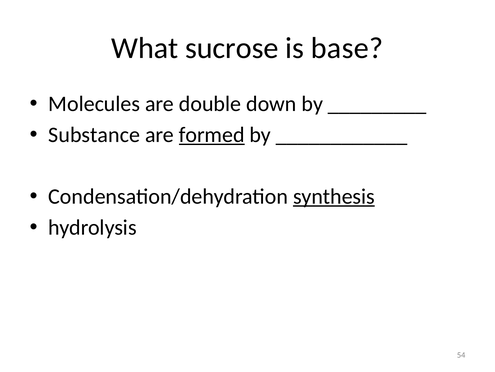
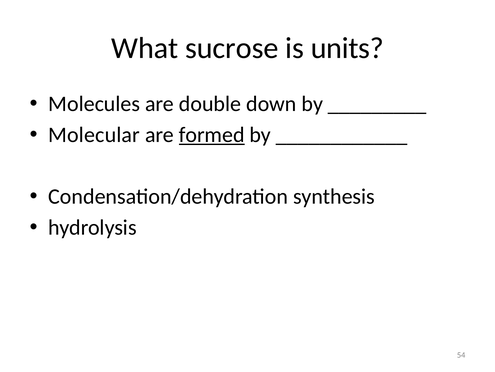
base: base -> units (347, 48)
Substance: Substance -> Molecular (94, 135)
synthesis underline: present -> none (334, 196)
